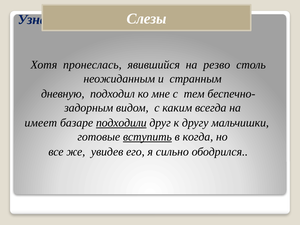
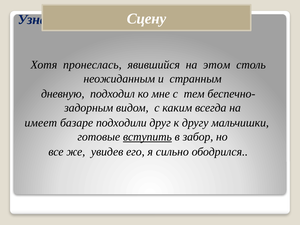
Слезы: Слезы -> Сцену (147, 19)
резво: резво -> этом (217, 65)
подходили underline: present -> none (121, 123)
когда: когда -> забор (198, 137)
